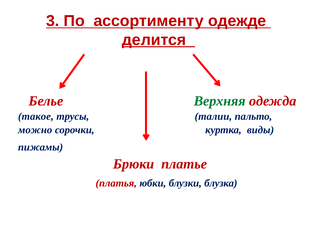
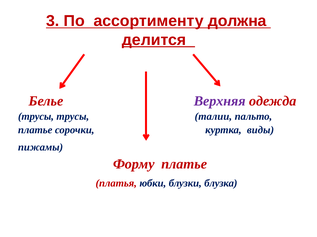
одежде: одежде -> должна (237, 21)
Верхняя colour: green -> purple (220, 101)
такое: такое -> трусы (36, 117)
можно: можно -> платье (35, 130)
Брюки: Брюки -> Форму (134, 165)
